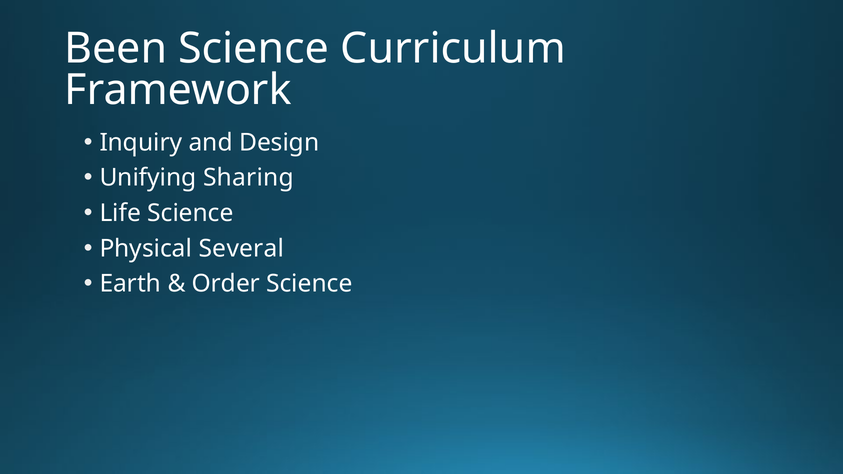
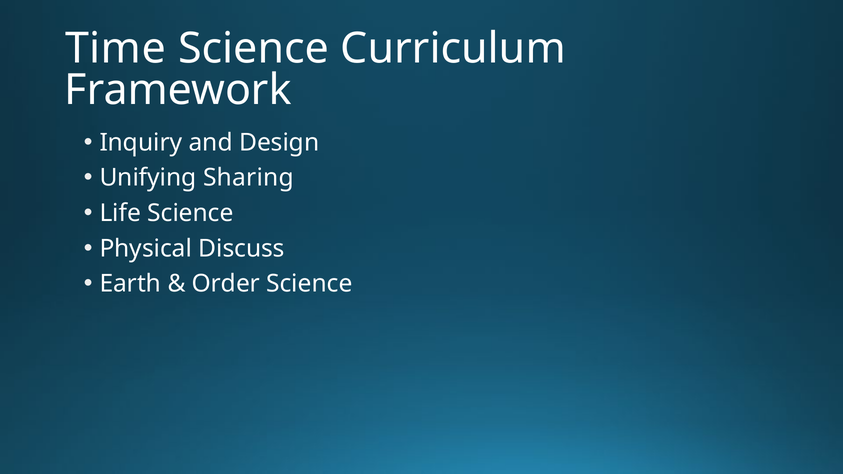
Been: Been -> Time (115, 48)
Several: Several -> Discuss (242, 249)
